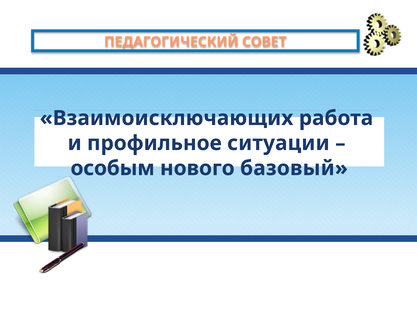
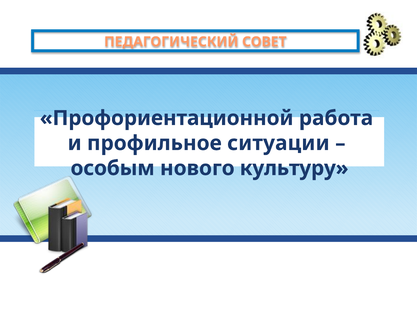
Взаимоисключающих: Взаимоисключающих -> Профориентационной (167, 118)
базовый: базовый -> культуру (294, 168)
